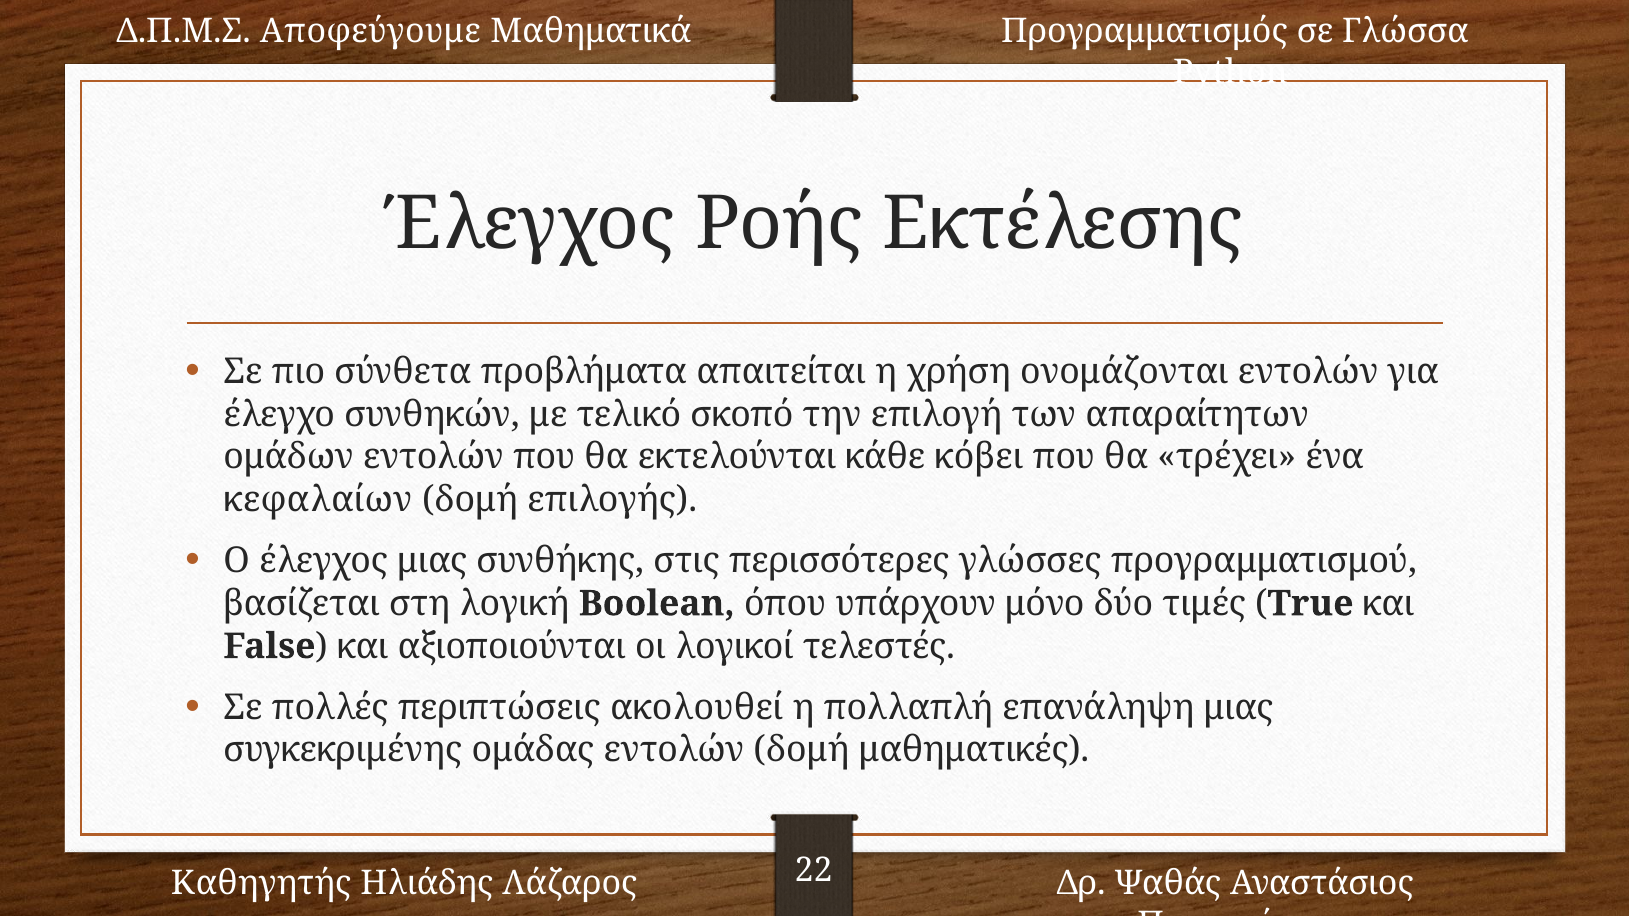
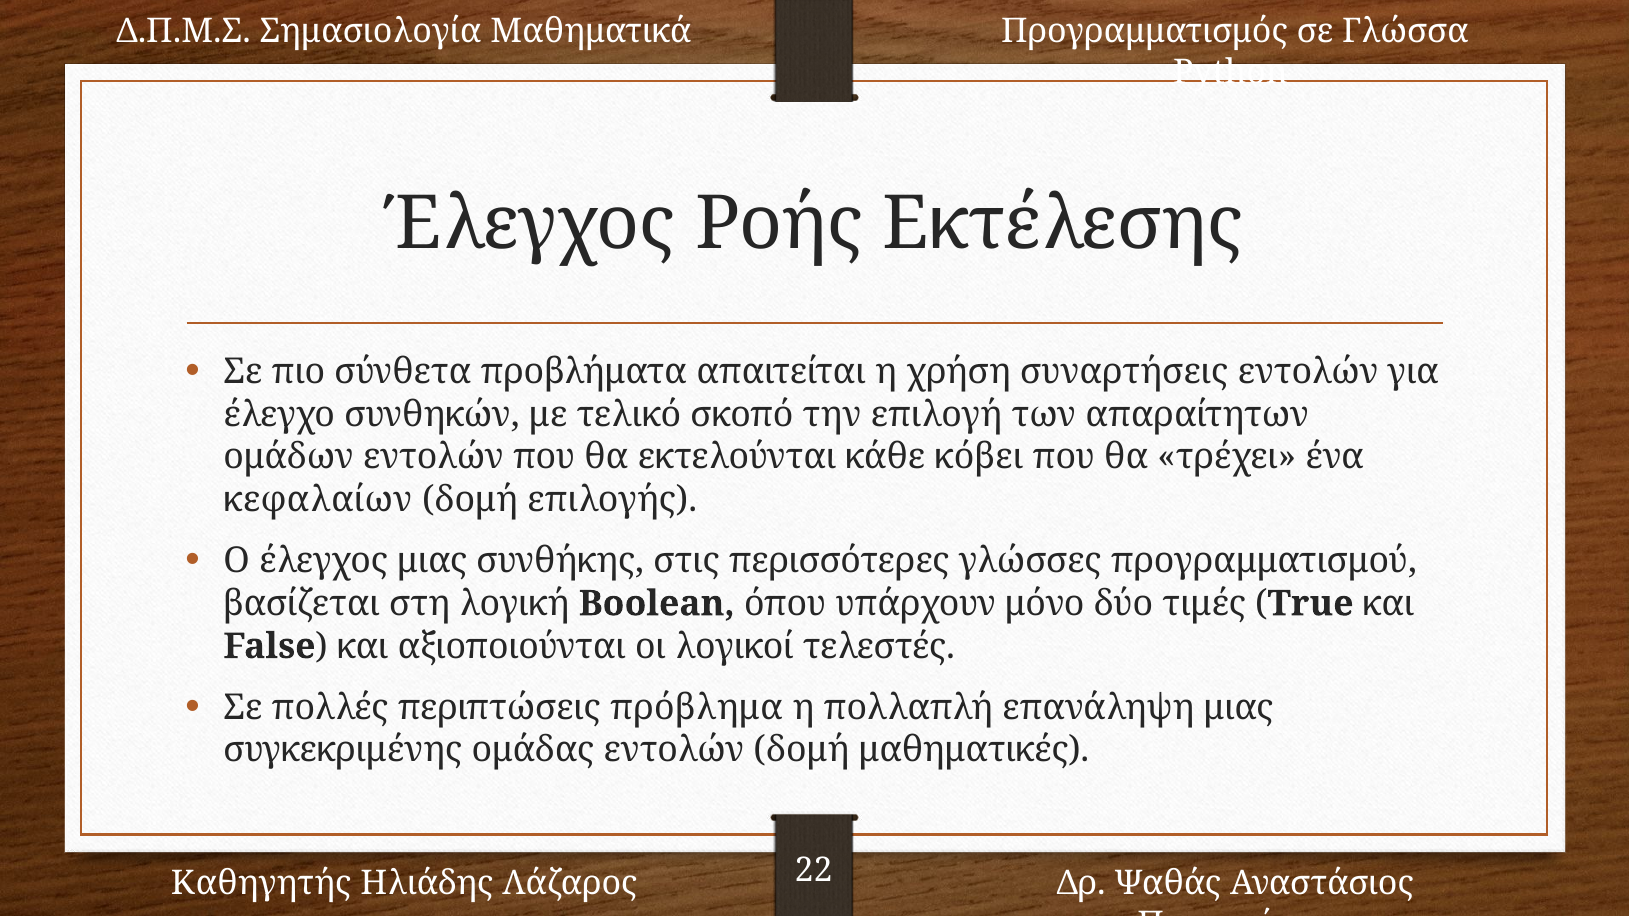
Αποφεύγουμε: Αποφεύγουμε -> Σημασιολογία (371, 32)
ονομάζονται: ονομάζονται -> συναρτήσεις (1124, 372)
ακολουθεί: ακολουθεί -> πρόβλημα (697, 708)
